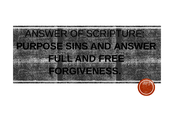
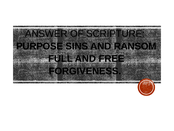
AND ANSWER: ANSWER -> RANSOM (135, 46)
